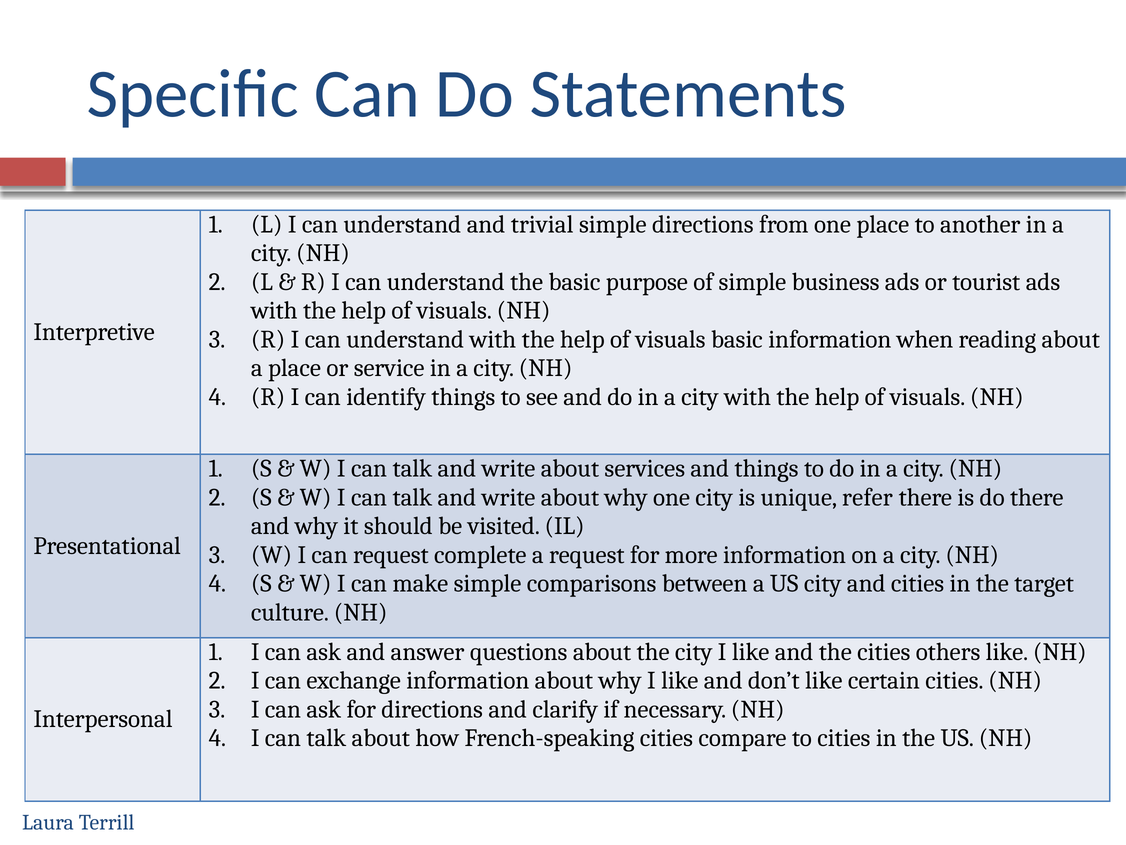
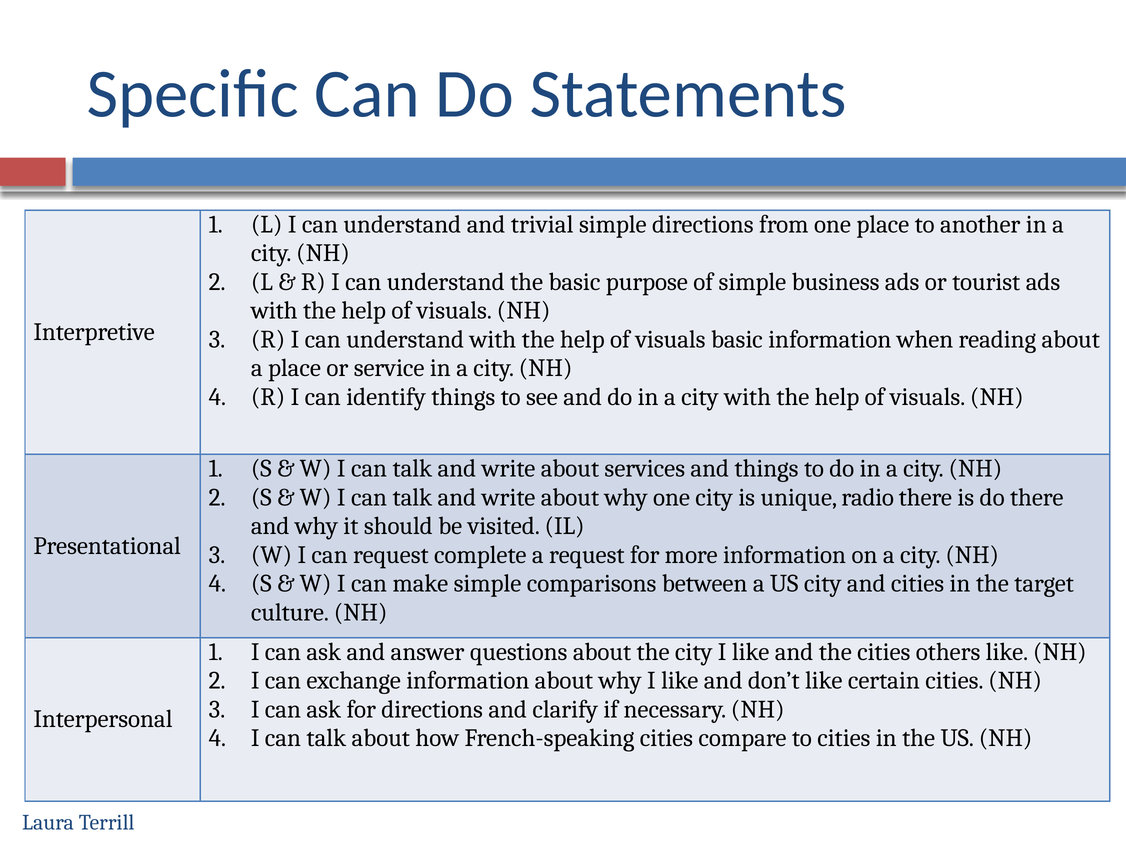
refer: refer -> radio (868, 497)
